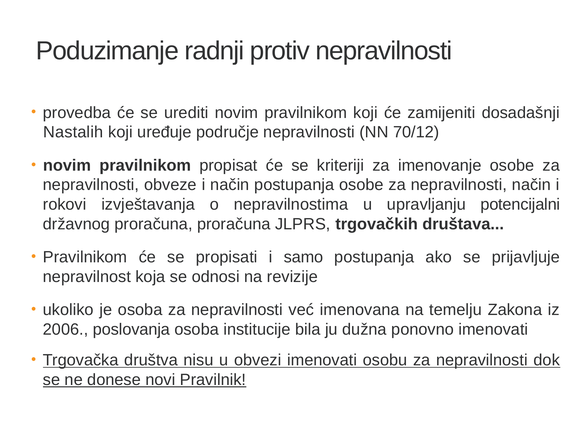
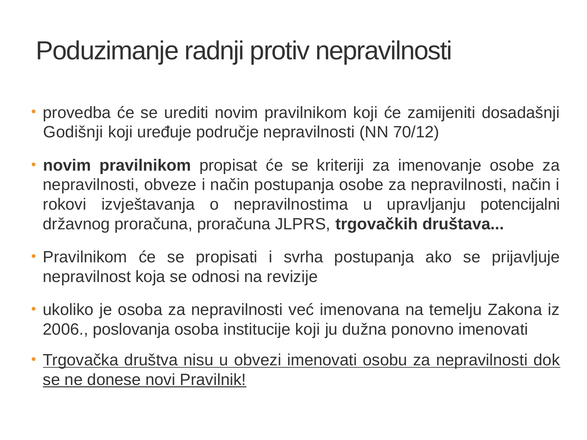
Nastalih: Nastalih -> Godišnji (73, 132)
samo: samo -> svrha (304, 257)
institucije bila: bila -> koji (308, 330)
